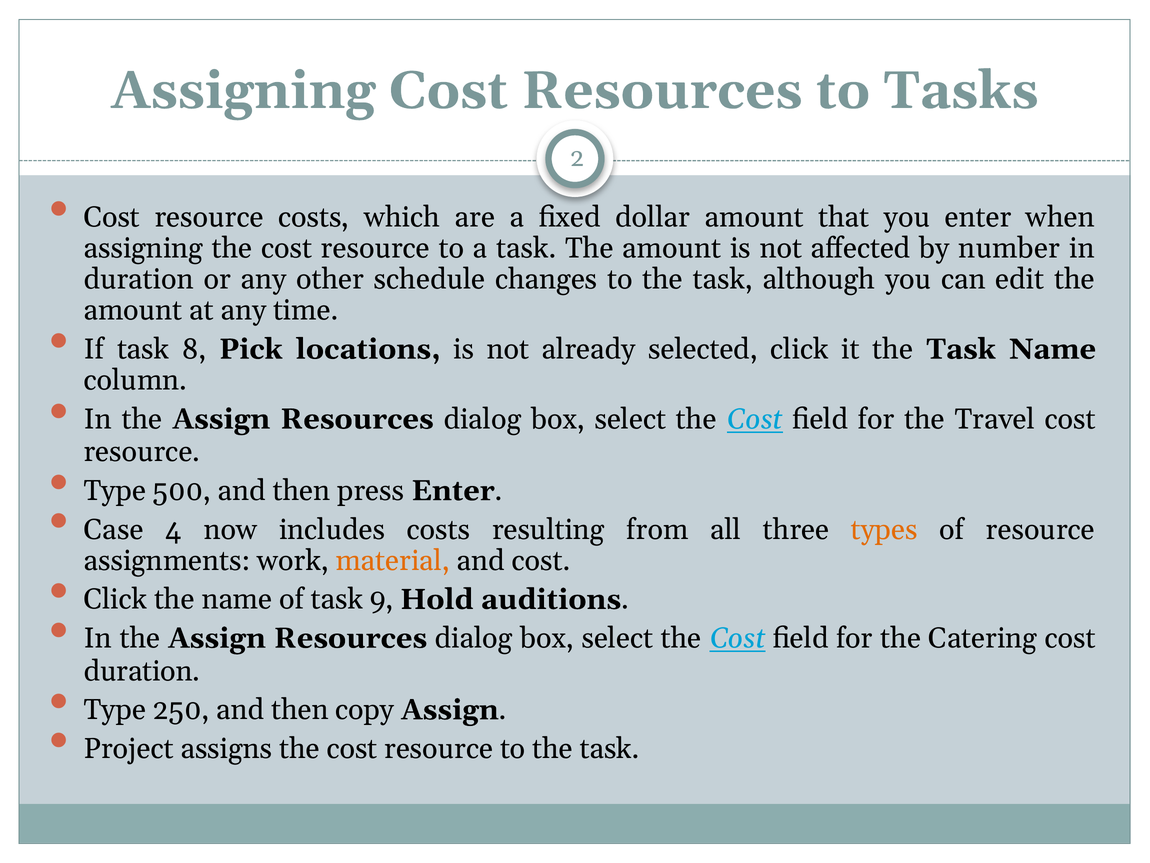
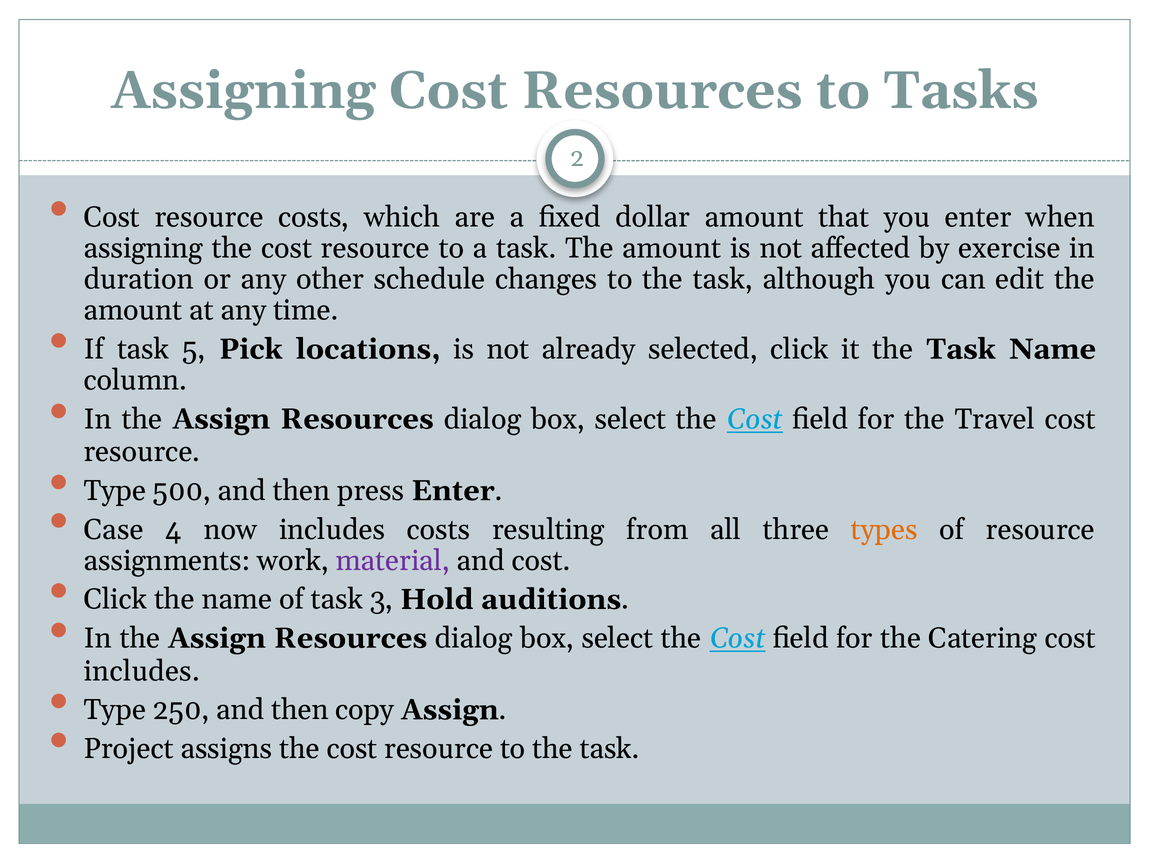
number: number -> exercise (1009, 248)
8: 8 -> 5 (194, 349)
material colour: orange -> purple (393, 560)
9: 9 -> 3 (382, 599)
duration: duration -> includes (142, 671)
